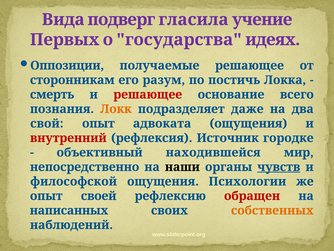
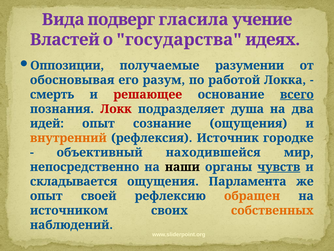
Первых: Первых -> Властей (65, 40)
получаемые решающее: решающее -> разумении (250, 65)
сторонникам: сторонникам -> обосновывая (72, 80)
постичь: постичь -> работой (234, 80)
всего underline: none -> present (297, 94)
Локк colour: orange -> red (116, 109)
даже: даже -> душа (247, 109)
свой: свой -> идей (47, 123)
адвоката: адвоката -> сознание (162, 123)
внутренний colour: red -> orange (68, 138)
философской: философской -> складывается (74, 181)
Психологии: Психологии -> Парламента (248, 181)
обращен colour: red -> orange (252, 196)
написанных: написанных -> источником (69, 210)
